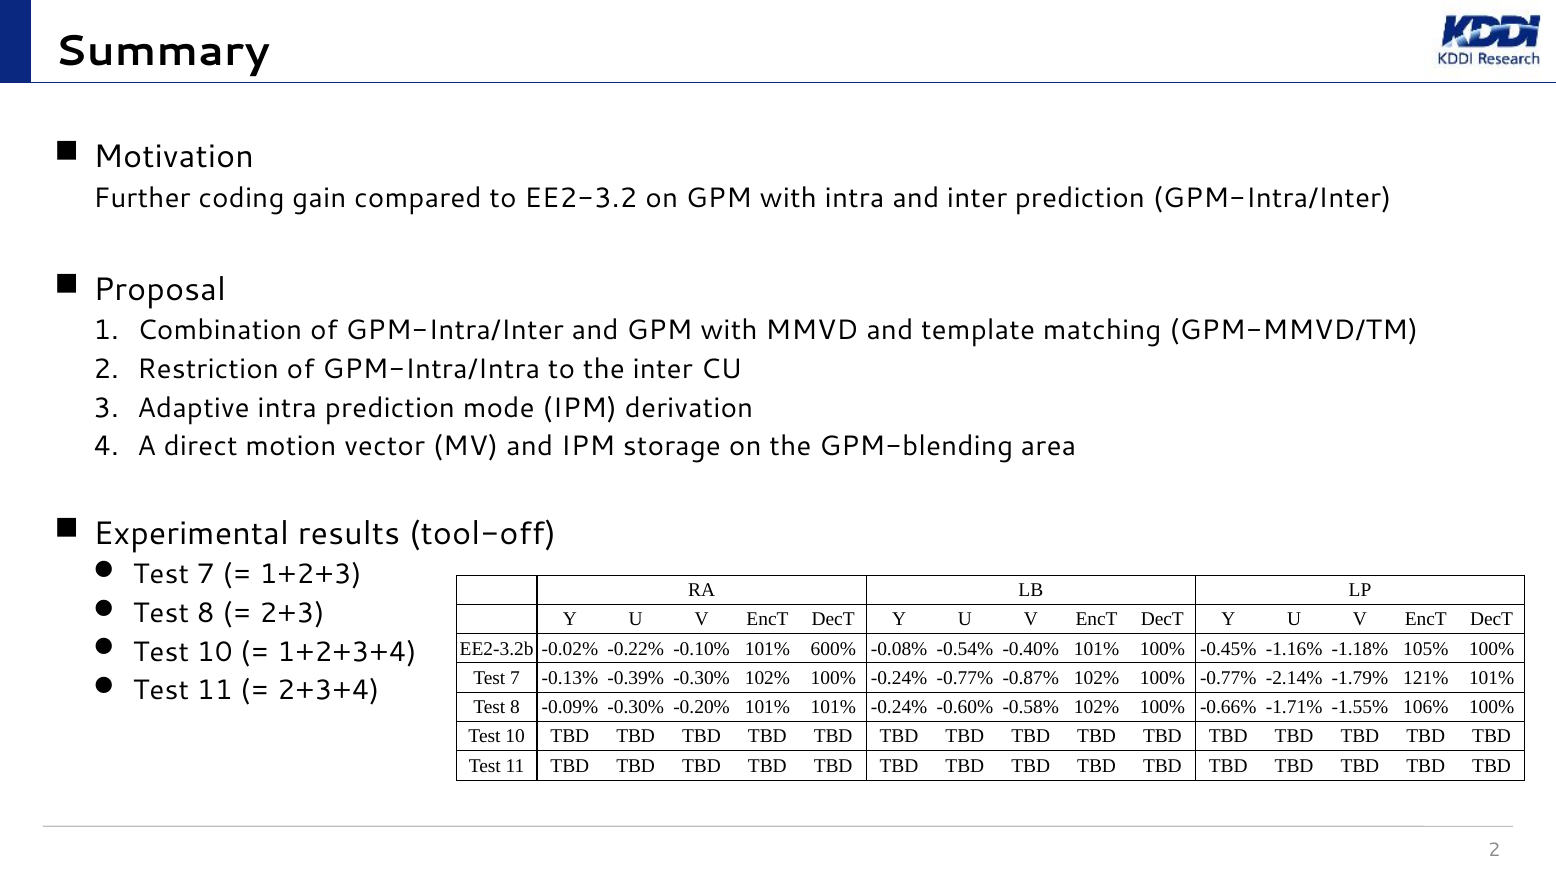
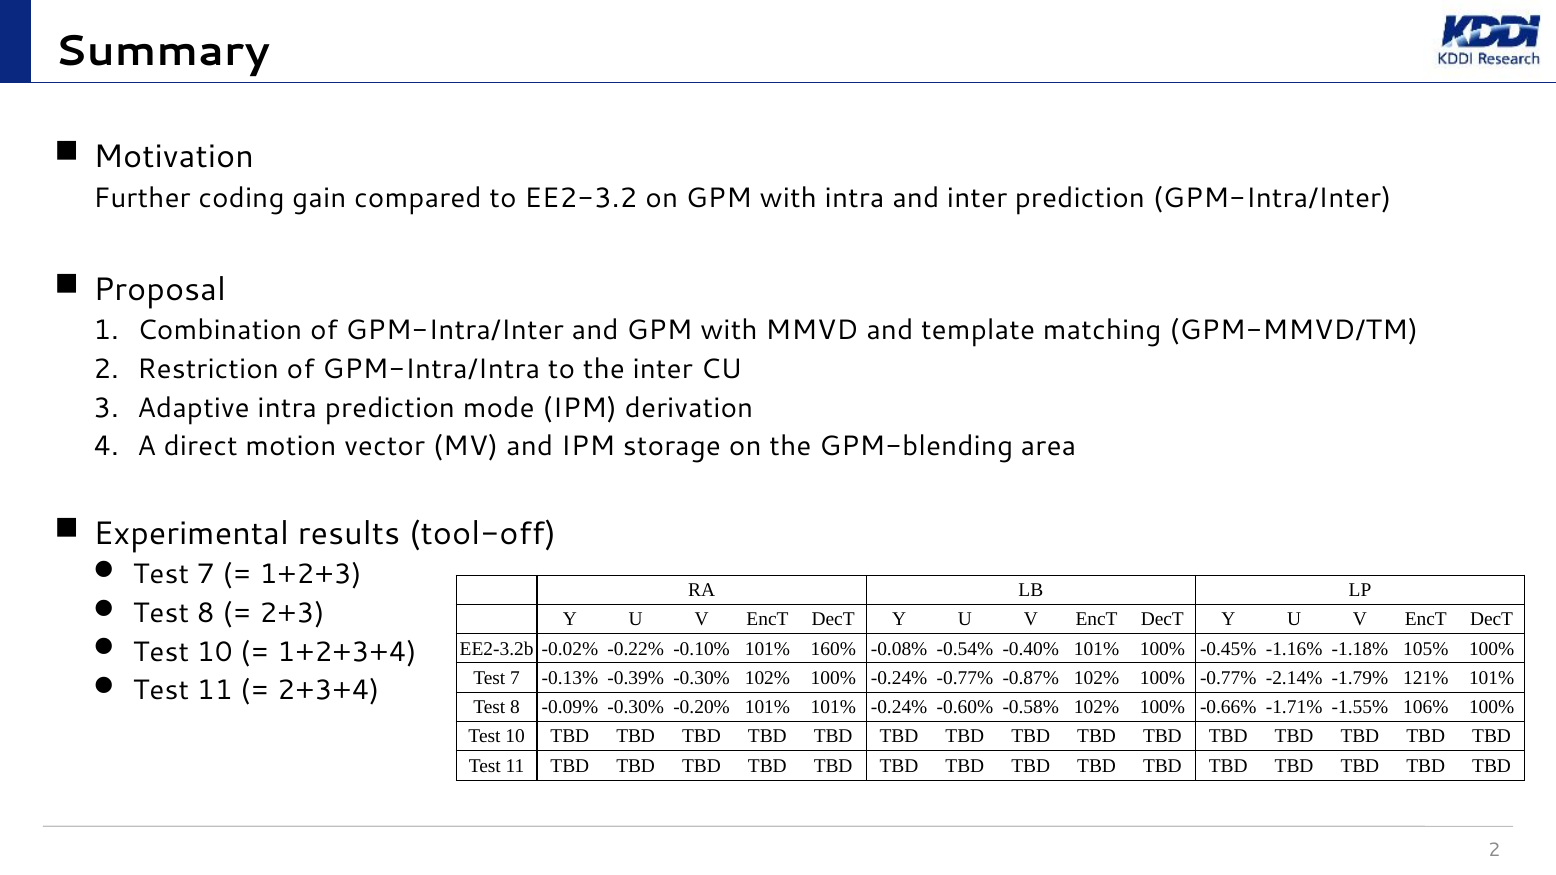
600%: 600% -> 160% (833, 649)
